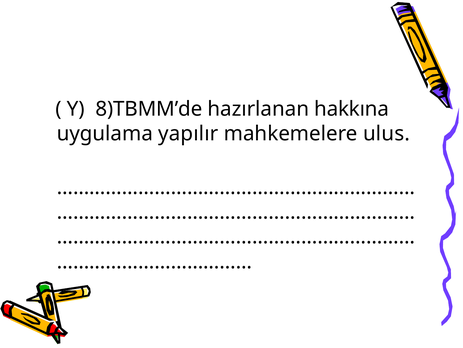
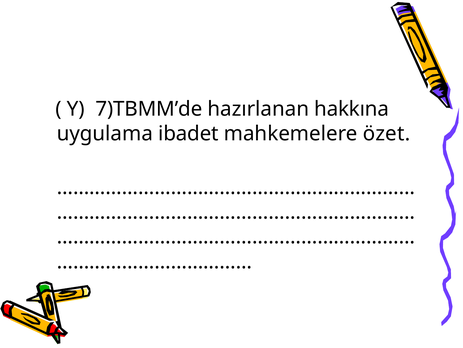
8)TBMM’de: 8)TBMM’de -> 7)TBMM’de (149, 109)
yapılır: yapılır -> ibadet (188, 133)
ulus: ulus -> özet (387, 133)
